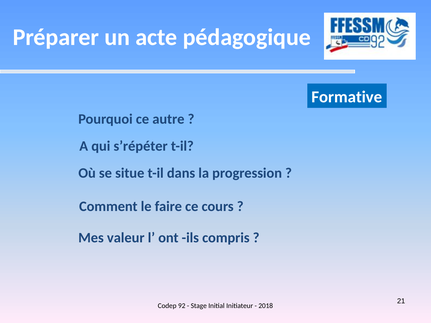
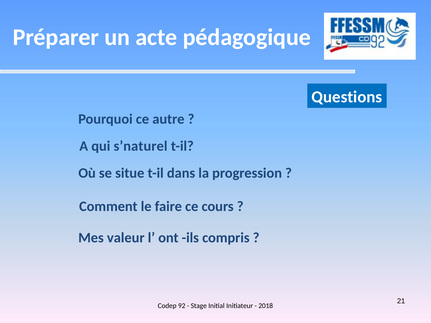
Formative: Formative -> Questions (347, 97)
s’répéter: s’répéter -> s’naturel (141, 146)
